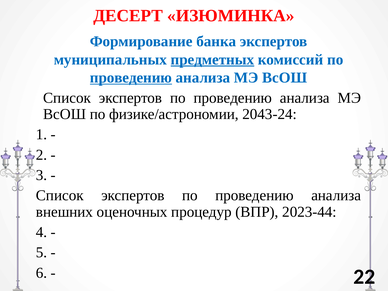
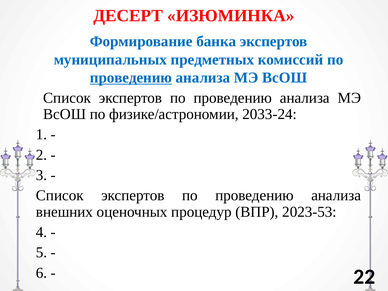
предметных underline: present -> none (212, 60)
2043-24: 2043-24 -> 2033-24 (270, 114)
2023-44: 2023-44 -> 2023-53 (309, 212)
